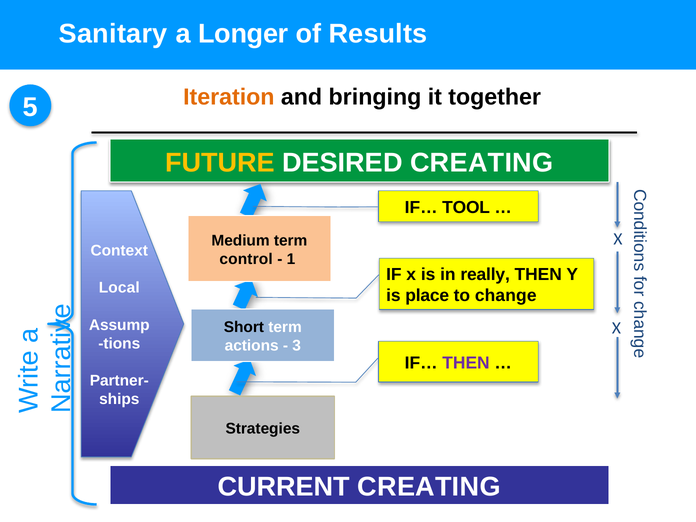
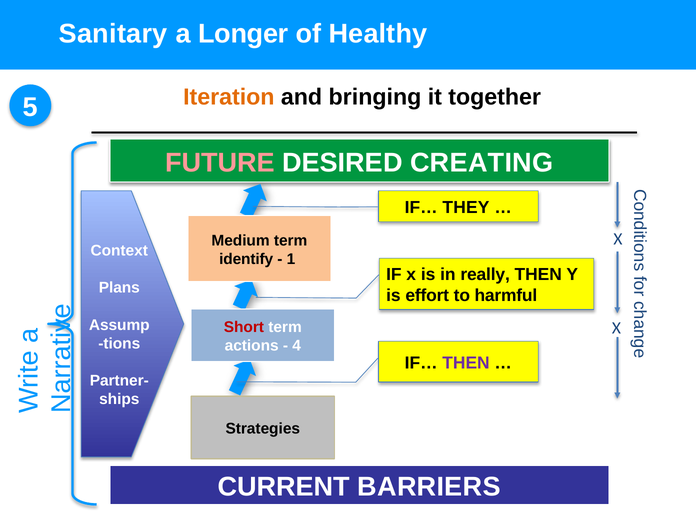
Results: Results -> Healthy (378, 34)
FUTURE colour: yellow -> pink (220, 163)
TOOL: TOOL -> THEY (466, 207)
control: control -> identify (246, 259)
Local: Local -> Plans (119, 288)
place: place -> effort (427, 295)
change: change -> harmful (506, 295)
Short colour: black -> red (244, 327)
3: 3 -> 4 (297, 346)
CURRENT CREATING: CREATING -> BARRIERS (429, 487)
